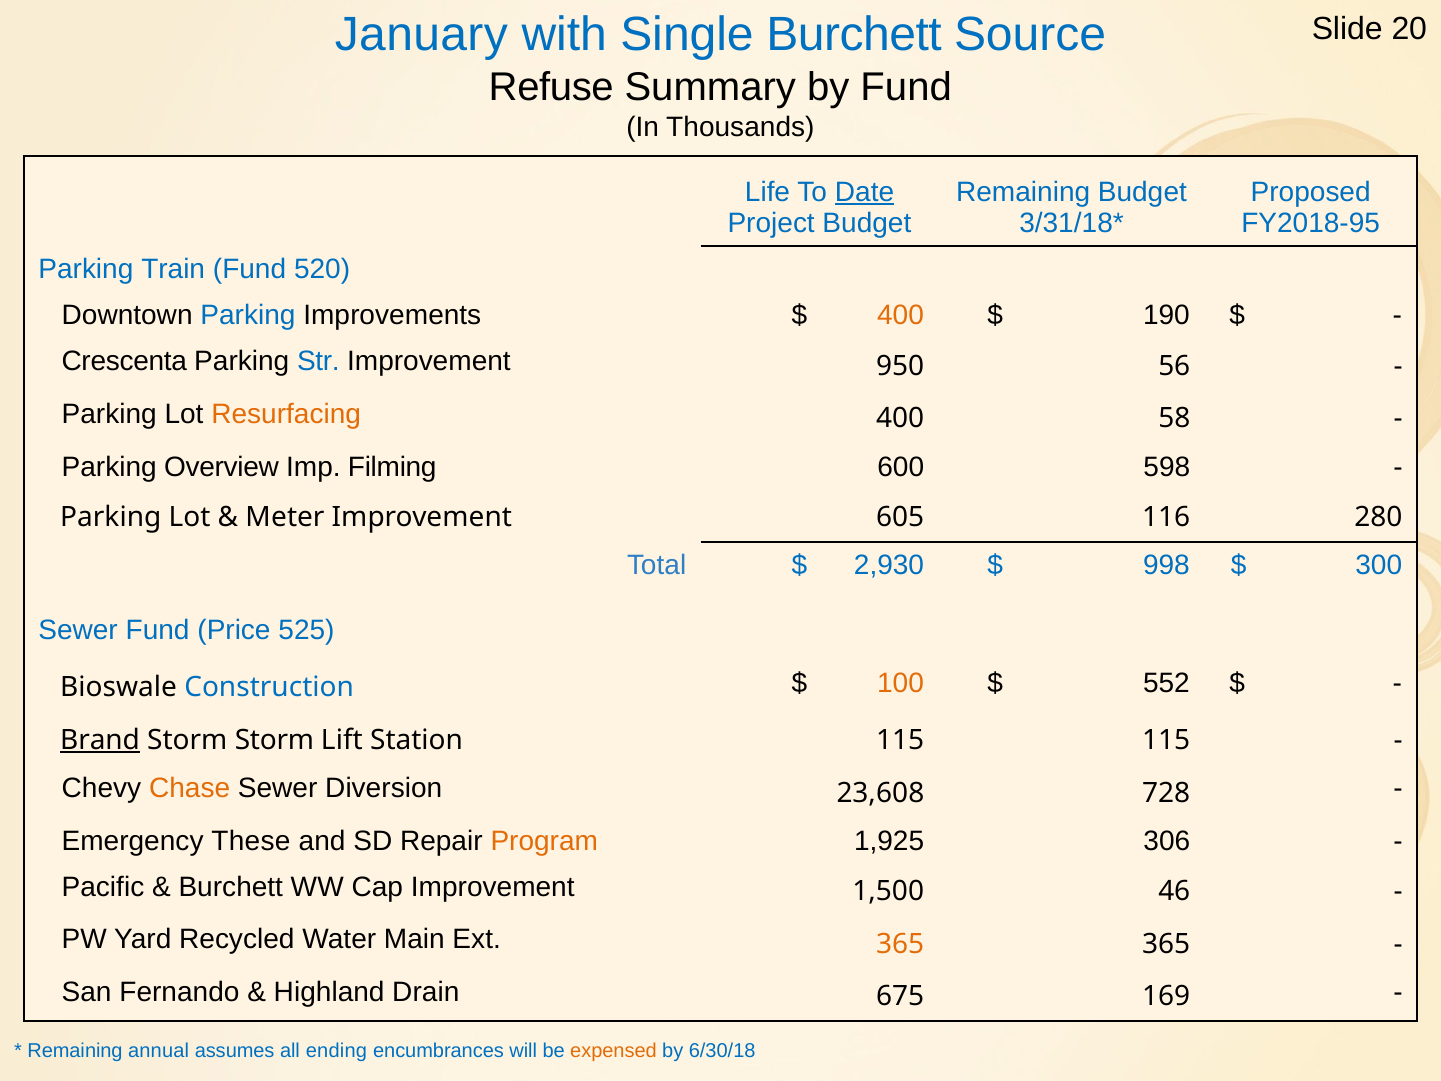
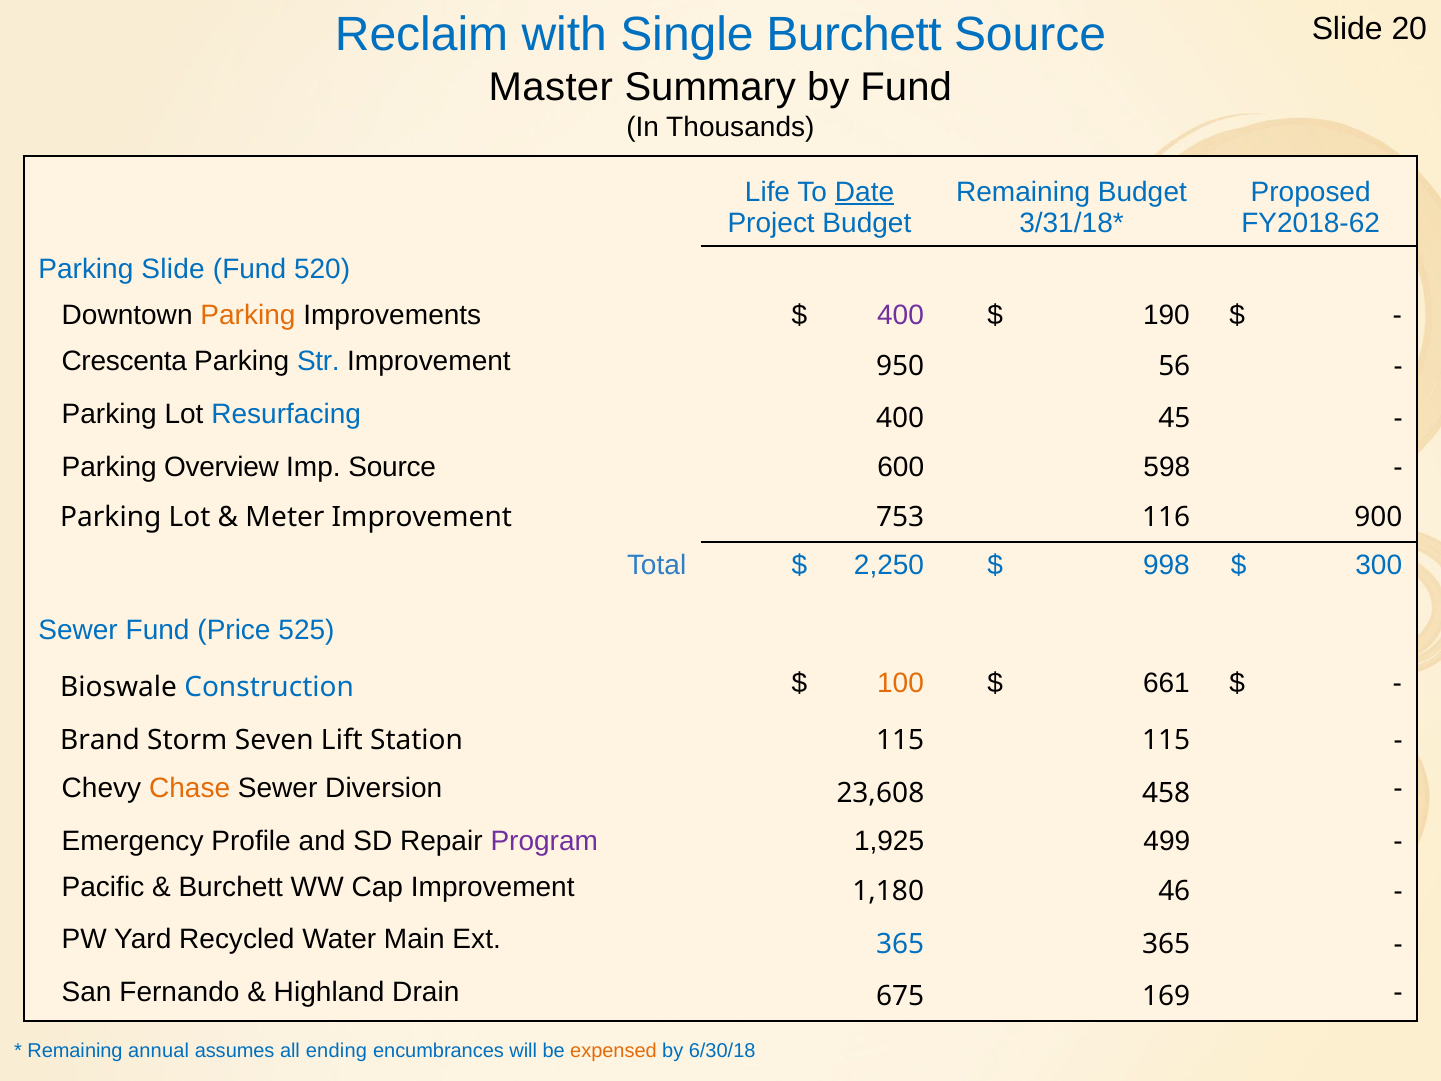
January: January -> Reclaim (422, 35)
Refuse: Refuse -> Master (551, 87)
FY2018-95: FY2018-95 -> FY2018-62 (1311, 224)
Parking Train: Train -> Slide (173, 270)
Parking colour: blue -> orange (248, 315)
400 colour: orange -> purple (901, 315)
Resurfacing colour: orange -> blue (286, 414)
58: 58 -> 45 (1174, 419)
Imp Filming: Filming -> Source (392, 467)
605: 605 -> 753 (900, 517)
280: 280 -> 900 (1378, 517)
2,930: 2,930 -> 2,250 (889, 565)
552: 552 -> 661 (1166, 683)
Brand underline: present -> none (100, 740)
Storm Storm: Storm -> Seven (274, 740)
728: 728 -> 458 (1166, 793)
These: These -> Profile (251, 841)
Program colour: orange -> purple (544, 841)
306: 306 -> 499 (1167, 841)
1,500: 1,500 -> 1,180 (888, 891)
365 colour: orange -> blue (900, 944)
